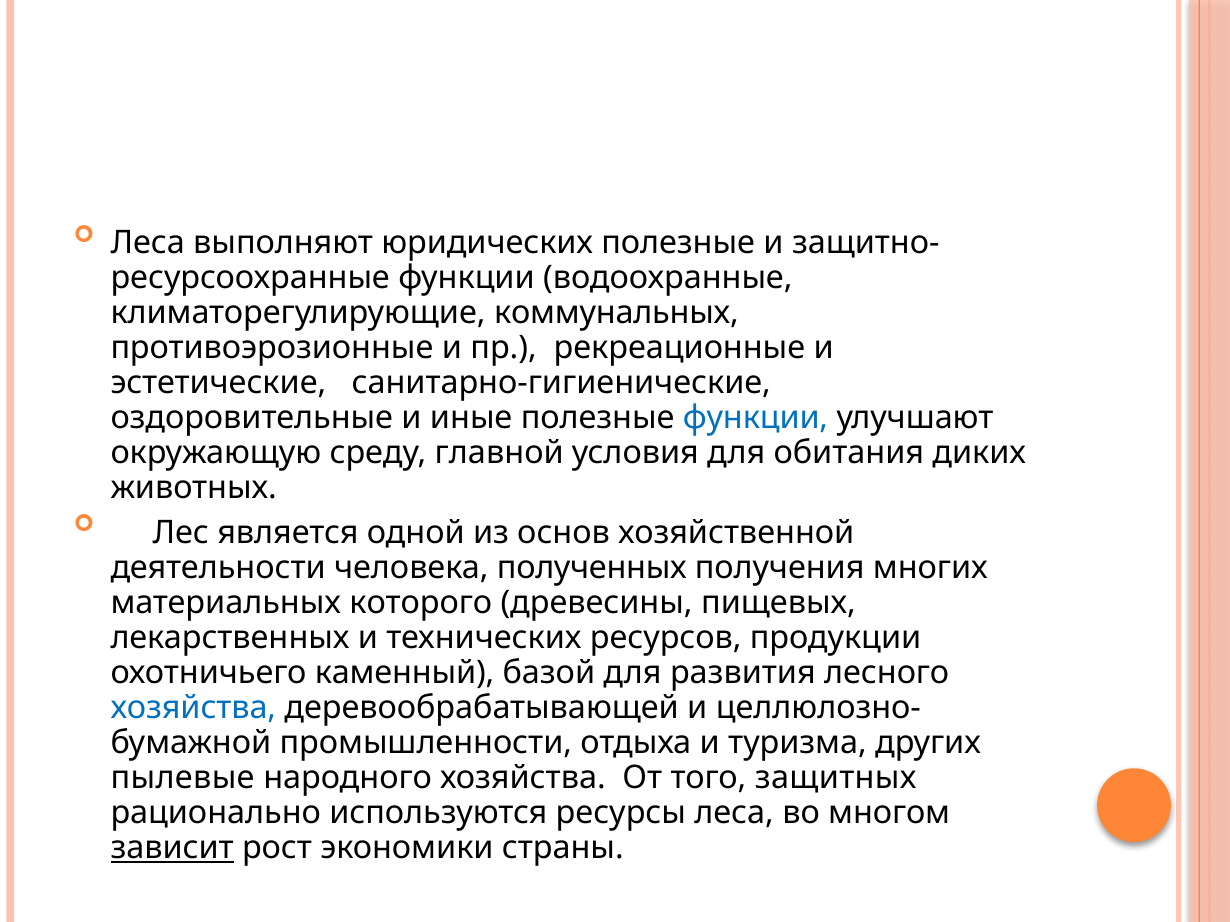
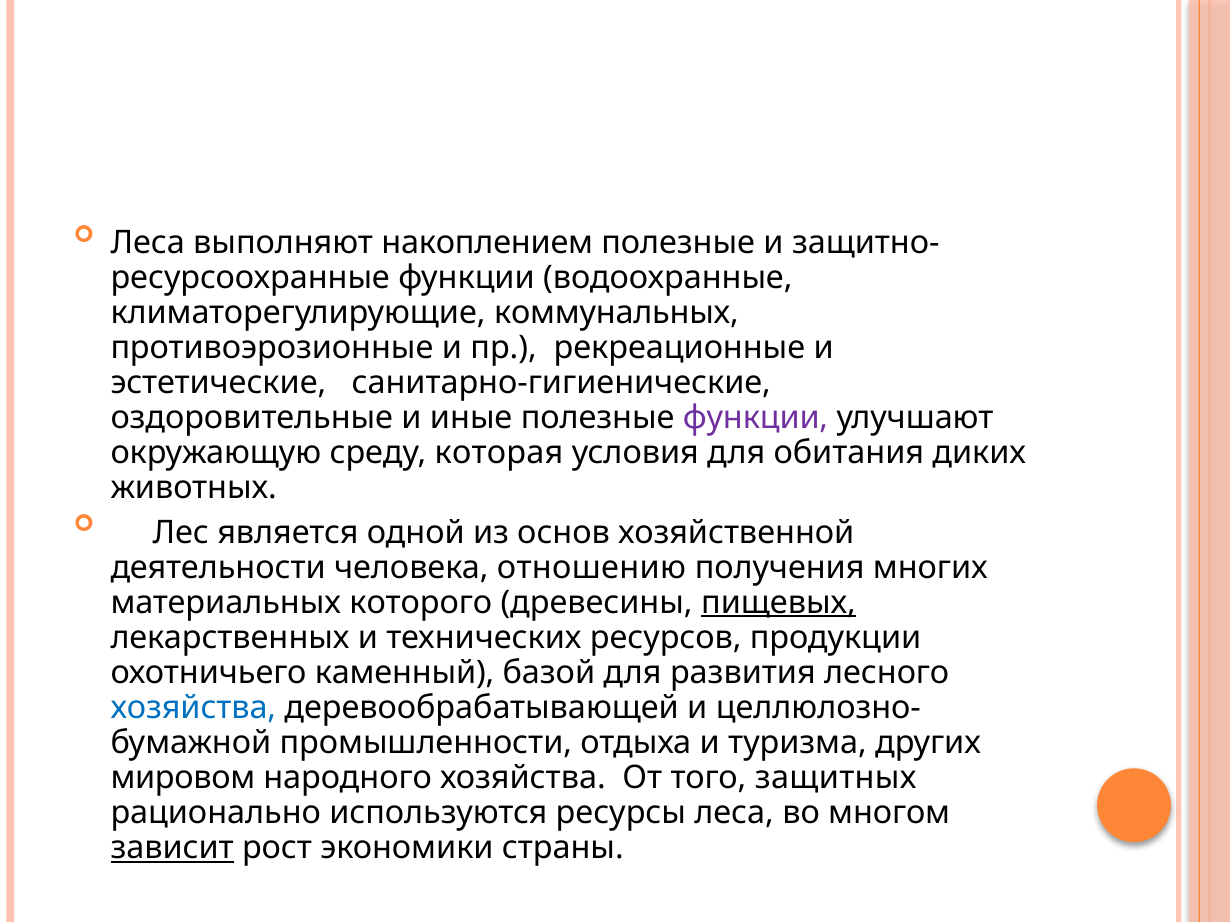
юридических: юридических -> накоплением (487, 243)
функции colour: blue -> purple (756, 418)
главной: главной -> которая (499, 453)
полученных: полученных -> отношению (591, 568)
пищевых underline: none -> present (779, 603)
пылевые: пылевые -> мировом (183, 778)
